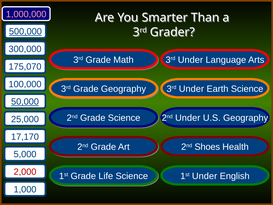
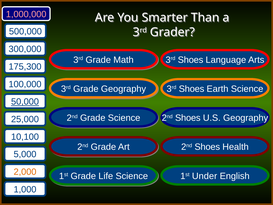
500,000 underline: present -> none (25, 32)
Under: Under -> Shoes (191, 60)
175,070: 175,070 -> 175,300 (25, 67)
Under: Under -> Shoes (192, 89)
Under: Under -> Shoes (188, 118)
17,170: 17,170 -> 10,100 (25, 137)
2,000 colour: red -> orange (25, 172)
